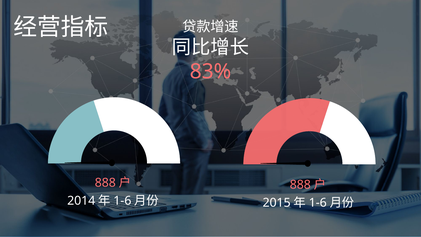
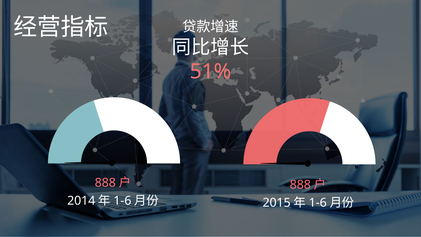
83%: 83% -> 51% (210, 72)
